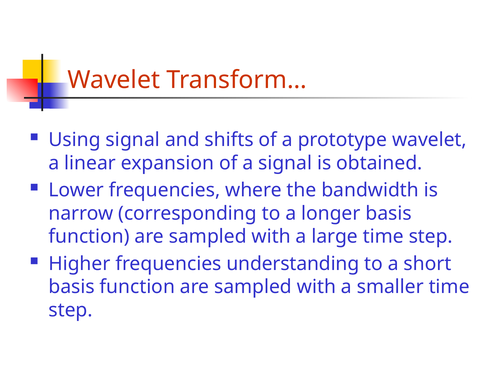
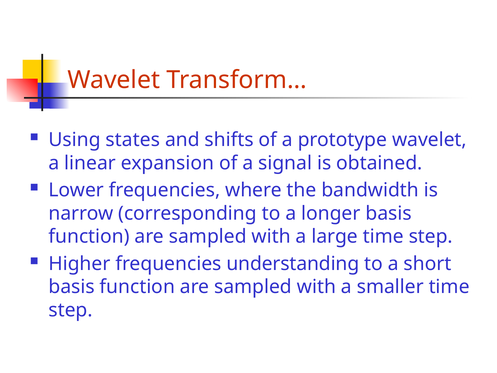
Using signal: signal -> states (133, 140)
